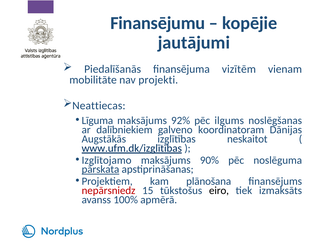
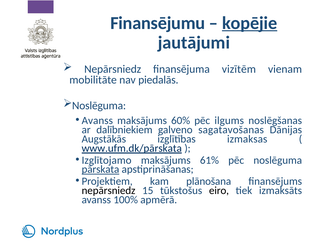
kopējie underline: none -> present (250, 23)
Piedalīšanās: Piedalīšanās -> Nepārsniedz (113, 69)
projekti: projekti -> piedalās (158, 80)
Neattiecas: Neattiecas -> Noslēguma (99, 106)
Līguma: Līguma -> Avanss (97, 121)
92%: 92% -> 60% (181, 121)
koordinatoram: koordinatoram -> sagatavošanas (231, 130)
neskaitot: neskaitot -> izmaksas (247, 139)
www.ufm.dk/izglītības: www.ufm.dk/izglītības -> www.ufm.dk/pārskata (132, 148)
90%: 90% -> 61% (209, 160)
nepārsniedz colour: red -> black (109, 190)
